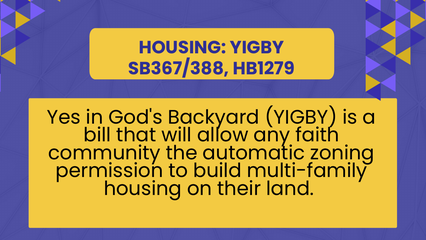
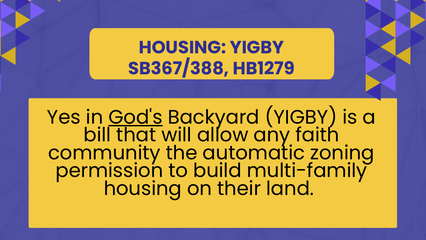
God's underline: none -> present (135, 117)
